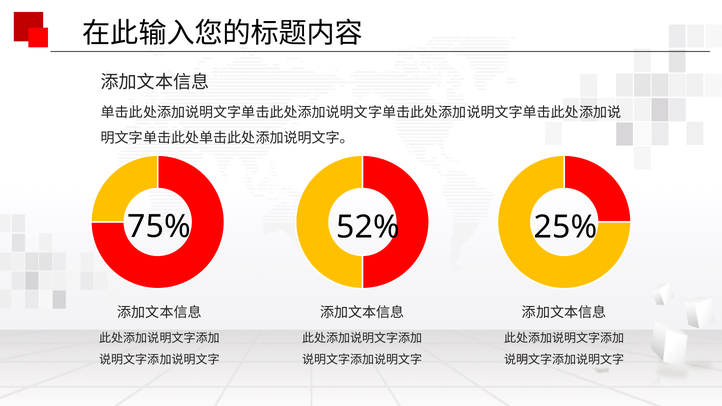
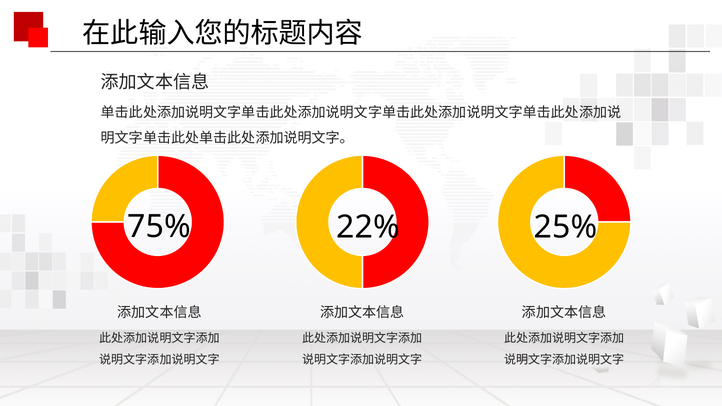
52%: 52% -> 22% (368, 227)
